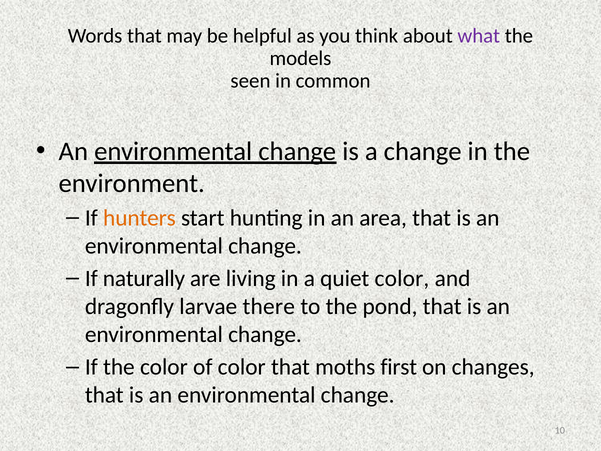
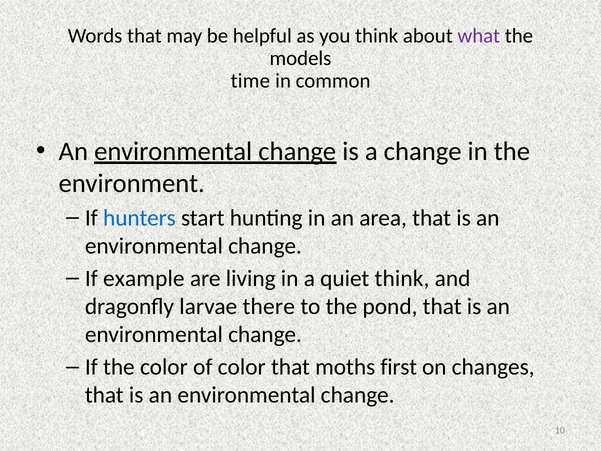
seen: seen -> time (250, 81)
hunters colour: orange -> blue (139, 218)
naturally: naturally -> example (144, 278)
quiet color: color -> think (402, 278)
